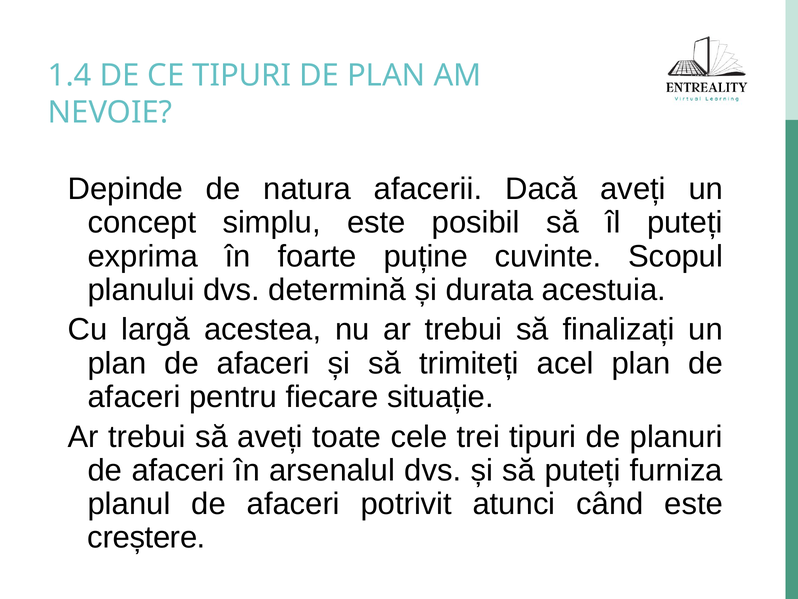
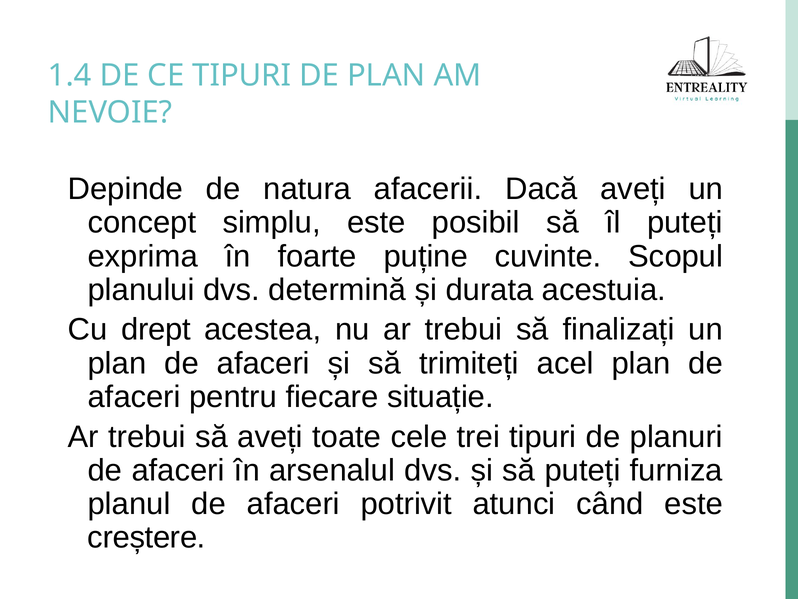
largă: largă -> drept (156, 329)
